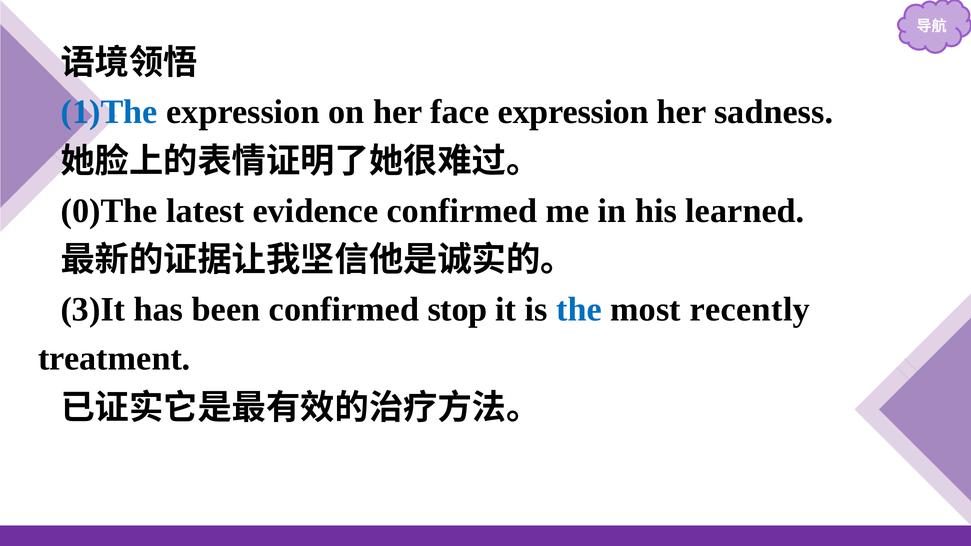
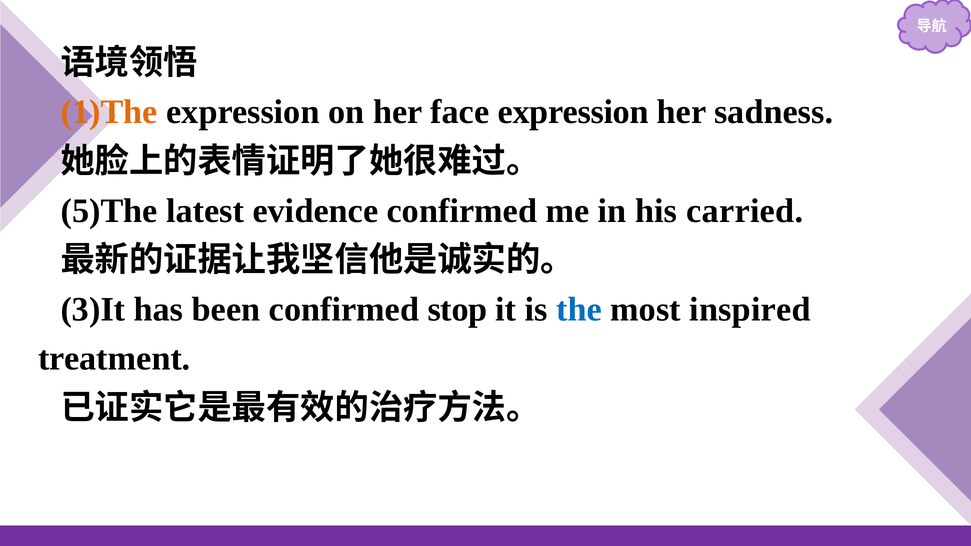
1)The colour: blue -> orange (109, 112)
0)The: 0)The -> 5)The (109, 211)
learned: learned -> carried (745, 211)
recently: recently -> inspired (750, 309)
